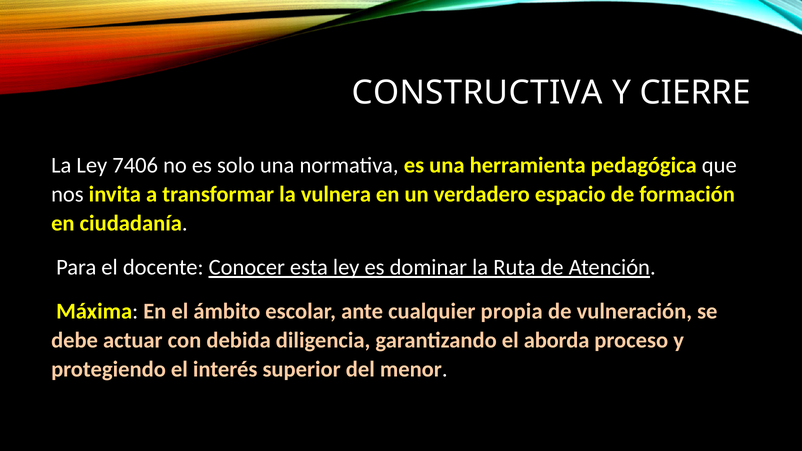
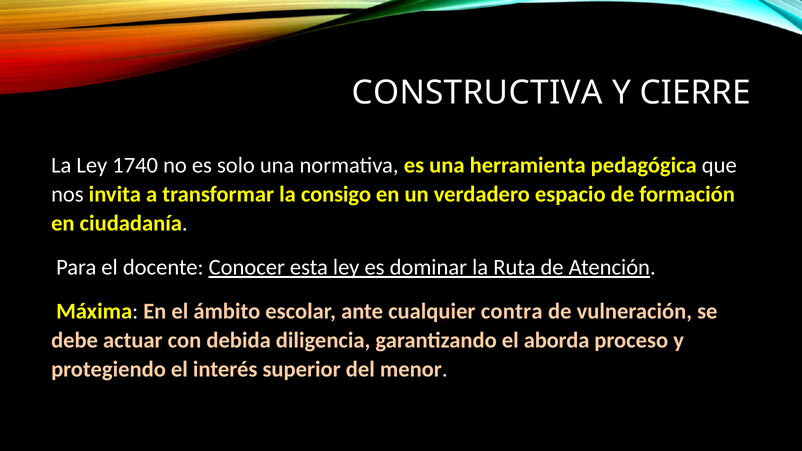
7406: 7406 -> 1740 (135, 165)
vulnera: vulnera -> consigo (336, 194)
propia: propia -> contra (512, 311)
